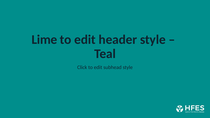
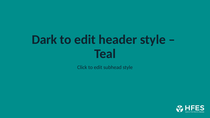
Lime: Lime -> Dark (44, 40)
